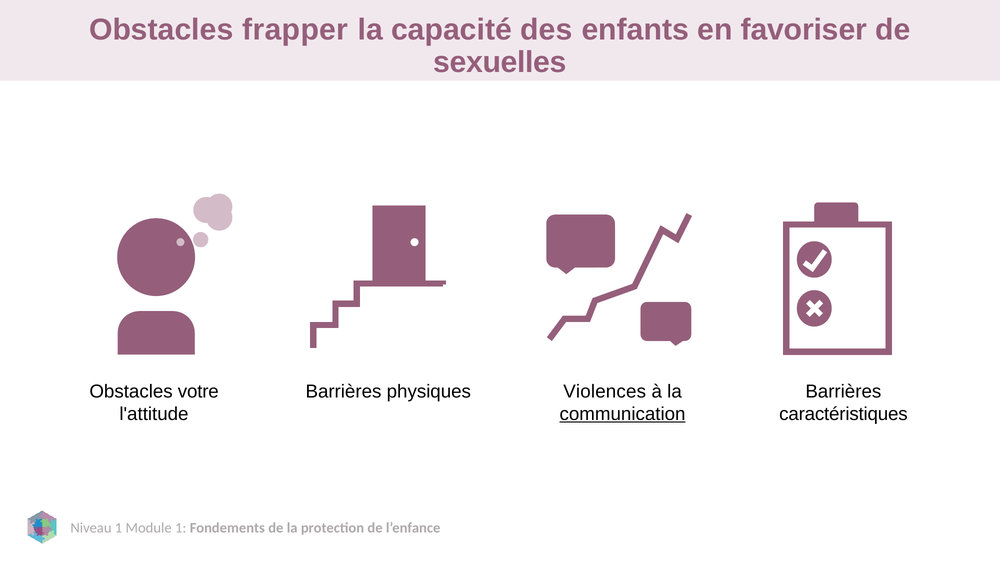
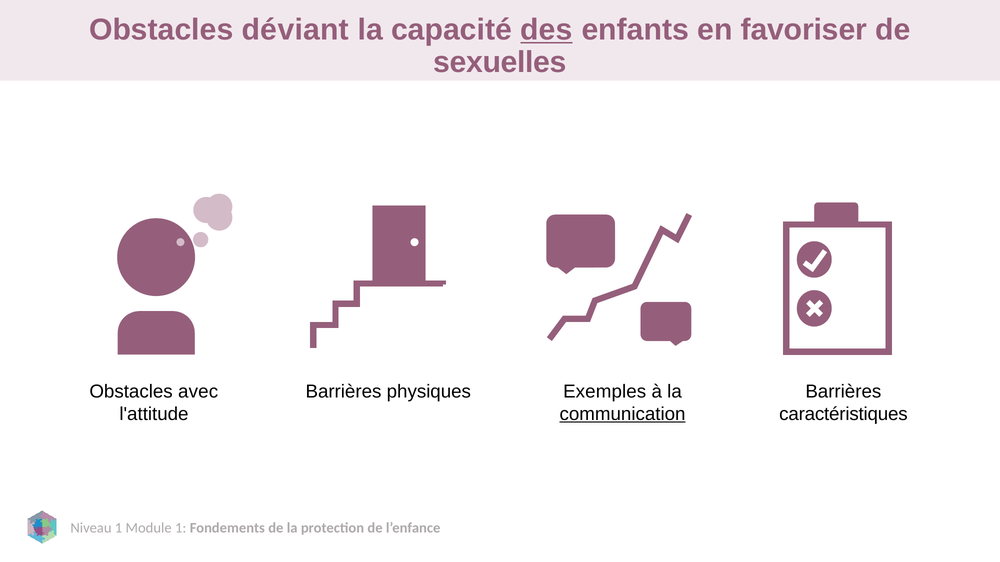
frapper: frapper -> déviant (295, 30)
des underline: none -> present (546, 30)
votre: votre -> avec (198, 392)
Violences: Violences -> Exemples (605, 392)
